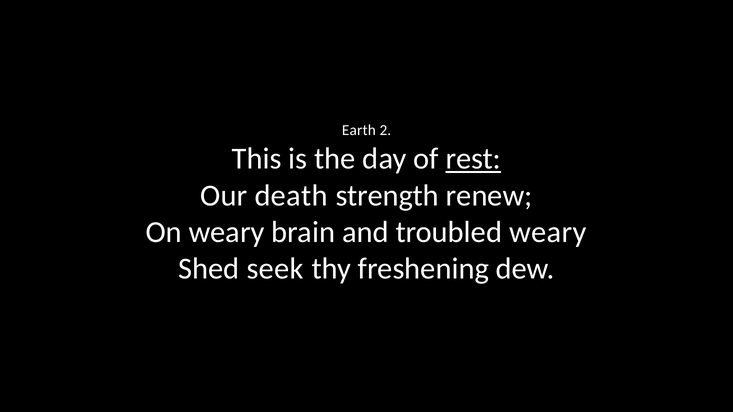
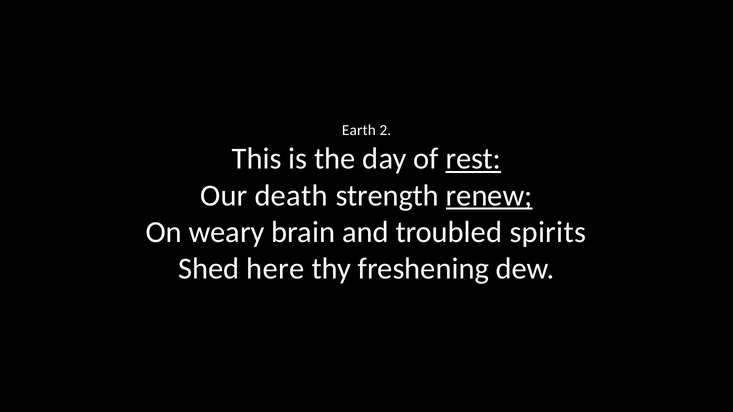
renew underline: none -> present (489, 196)
troubled weary: weary -> spirits (548, 232)
seek: seek -> here (275, 269)
